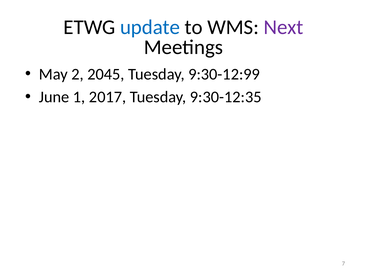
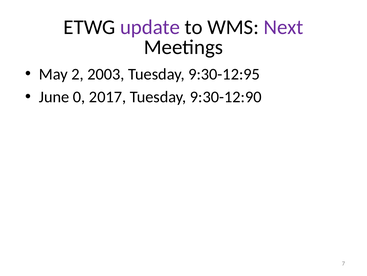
update colour: blue -> purple (150, 27)
2045: 2045 -> 2003 (106, 74)
9:30-12:99: 9:30-12:99 -> 9:30-12:95 (224, 74)
1: 1 -> 0 (79, 97)
9:30-12:35: 9:30-12:35 -> 9:30-12:90 (226, 97)
